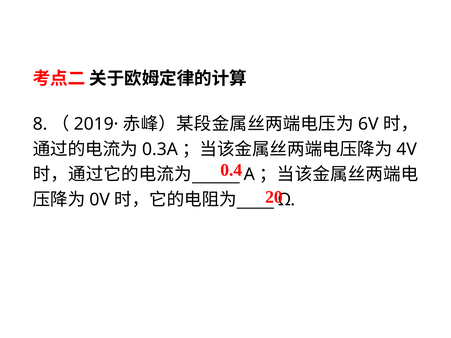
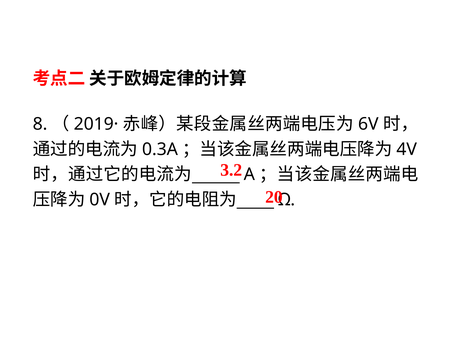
0.4: 0.4 -> 3.2 (231, 170)
